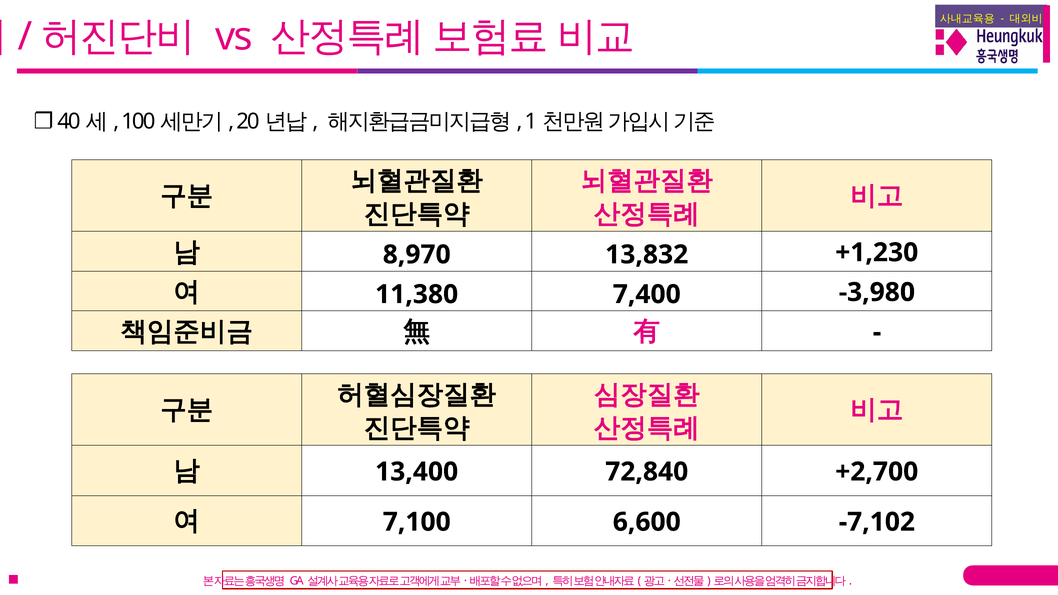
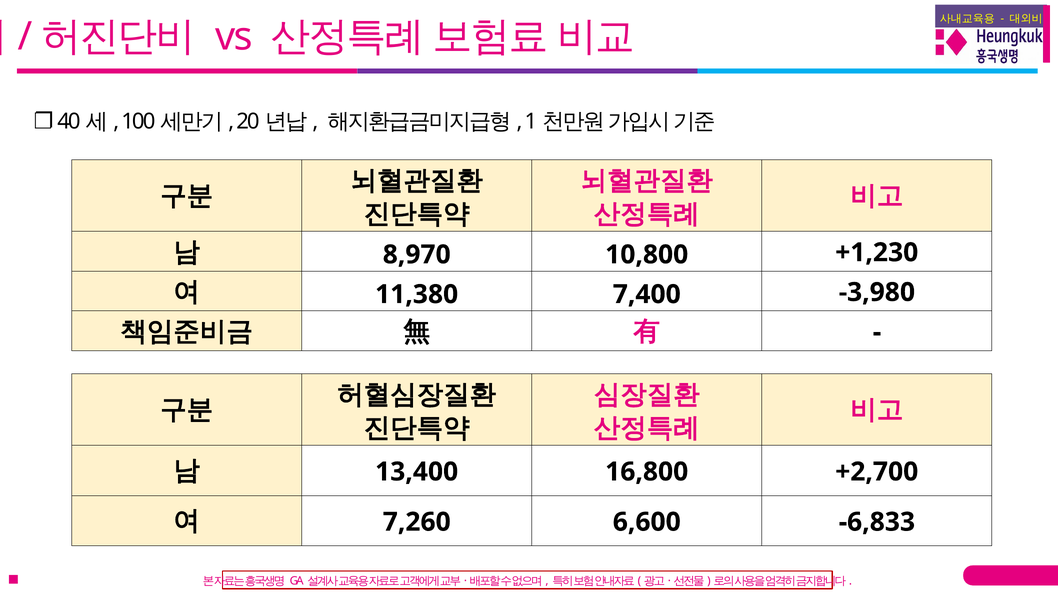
13,832: 13,832 -> 10,800 (647, 255)
72,840: 72,840 -> 16,800 (647, 472)
7,100: 7,100 -> 7,260 (417, 522)
-7,102: -7,102 -> -6,833 (877, 522)
